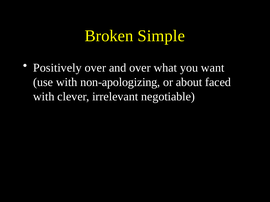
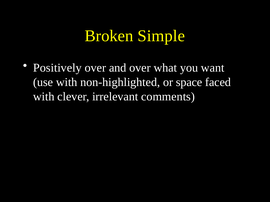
non-apologizing: non-apologizing -> non-highlighted (120, 82)
about: about -> space (189, 82)
negotiable: negotiable -> comments (168, 97)
